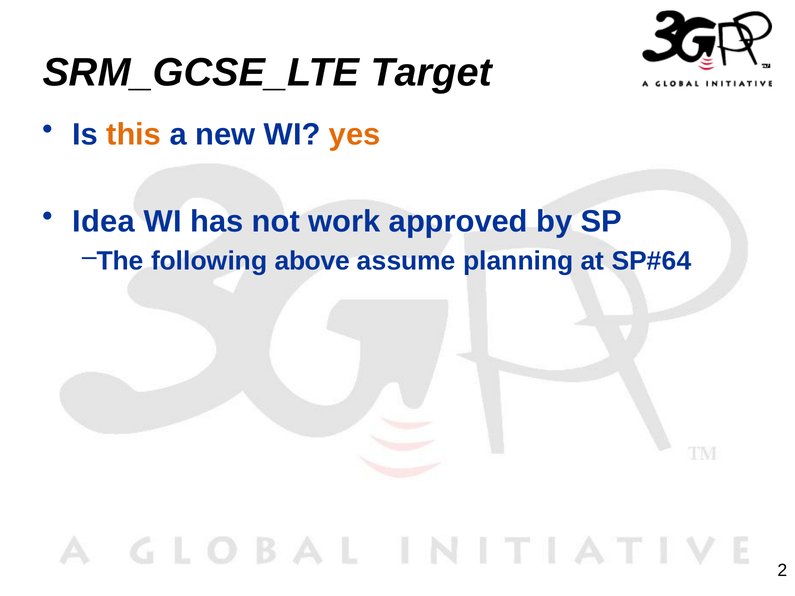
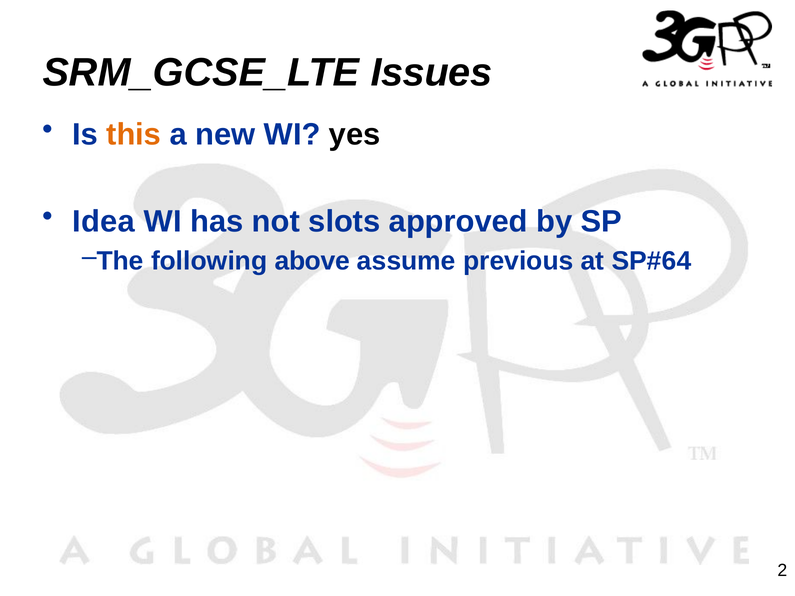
Target: Target -> Issues (431, 73)
yes colour: orange -> black (355, 135)
work: work -> slots (344, 221)
planning: planning -> previous (518, 261)
